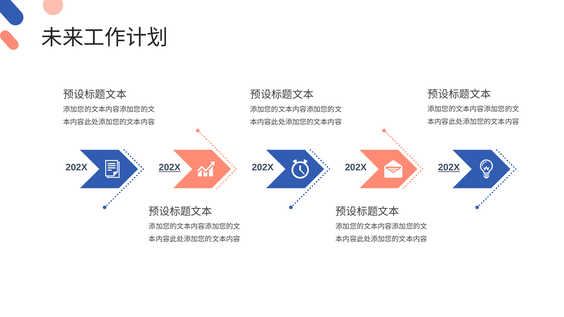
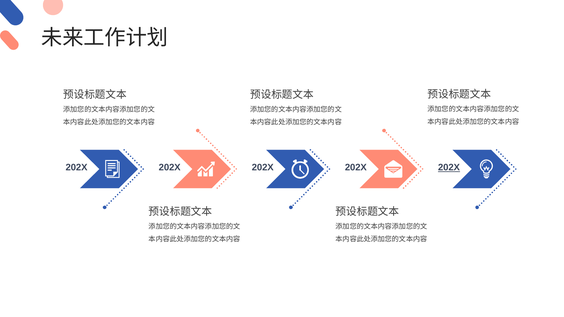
202X underline: present -> none (170, 168)
